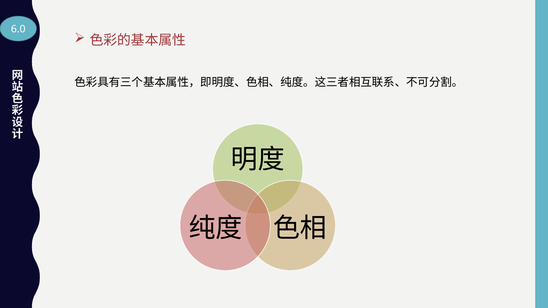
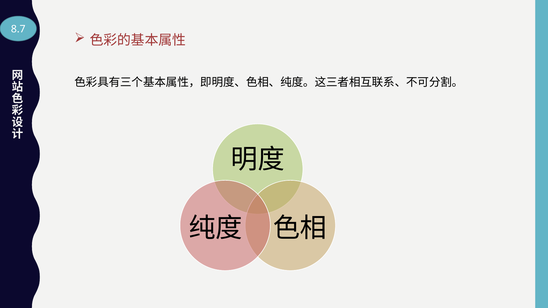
6.0: 6.0 -> 8.7 (18, 29)
